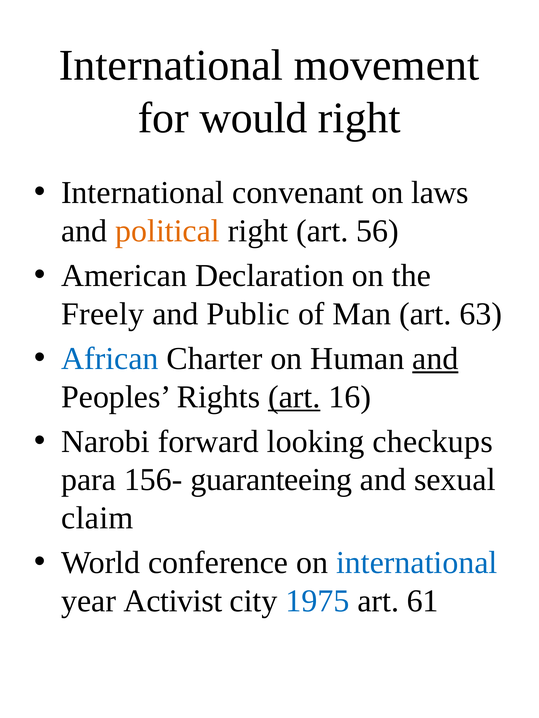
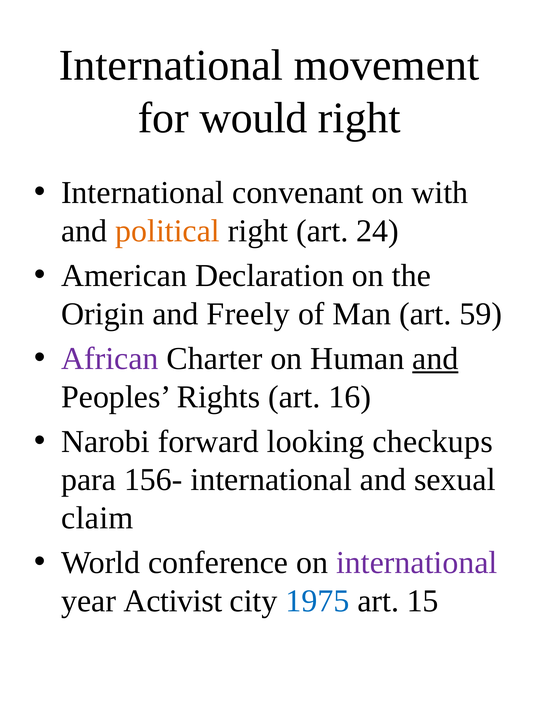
laws: laws -> with (440, 193)
56: 56 -> 24 (378, 231)
Freely: Freely -> Origin (103, 314)
Public: Public -> Freely (248, 314)
63: 63 -> 59 (481, 314)
African colour: blue -> purple (110, 359)
art underline: present -> none (294, 397)
156- guaranteeing: guaranteeing -> international (271, 480)
international colour: blue -> purple (417, 563)
61: 61 -> 15 (423, 602)
